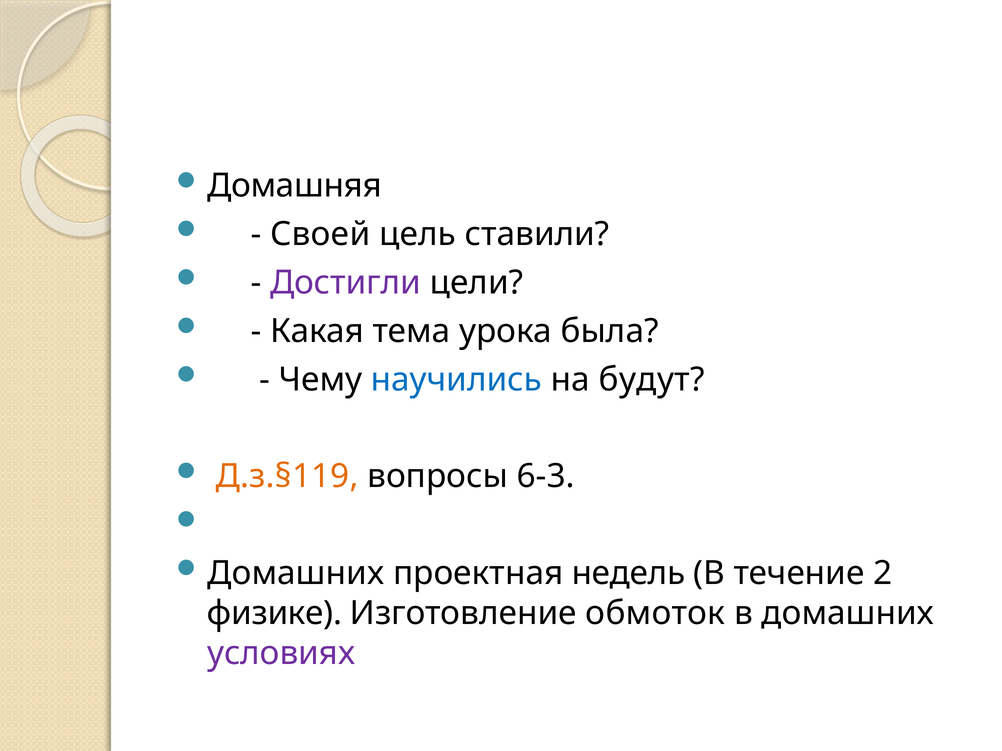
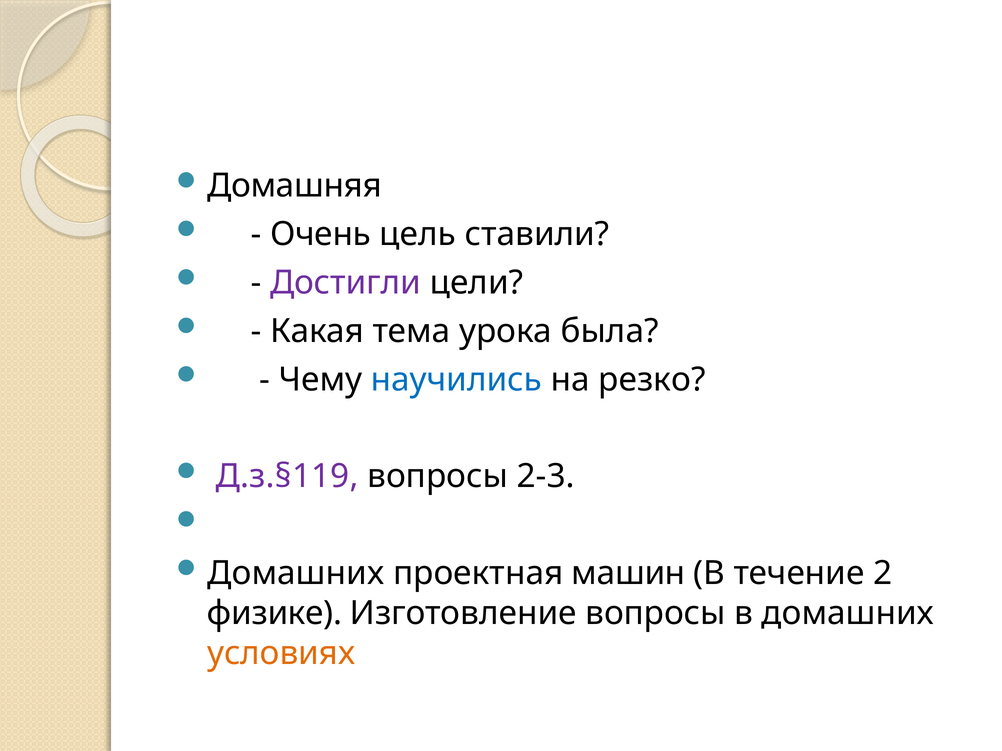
Своей: Своей -> Очень (320, 234)
будут: будут -> резко (652, 380)
Д.з.§119 colour: orange -> purple (287, 477)
6-3: 6-3 -> 2-3 (546, 477)
недель: недель -> машин (628, 574)
Изготовление обмоток: обмоток -> вопросы (655, 614)
условиях colour: purple -> orange (281, 654)
